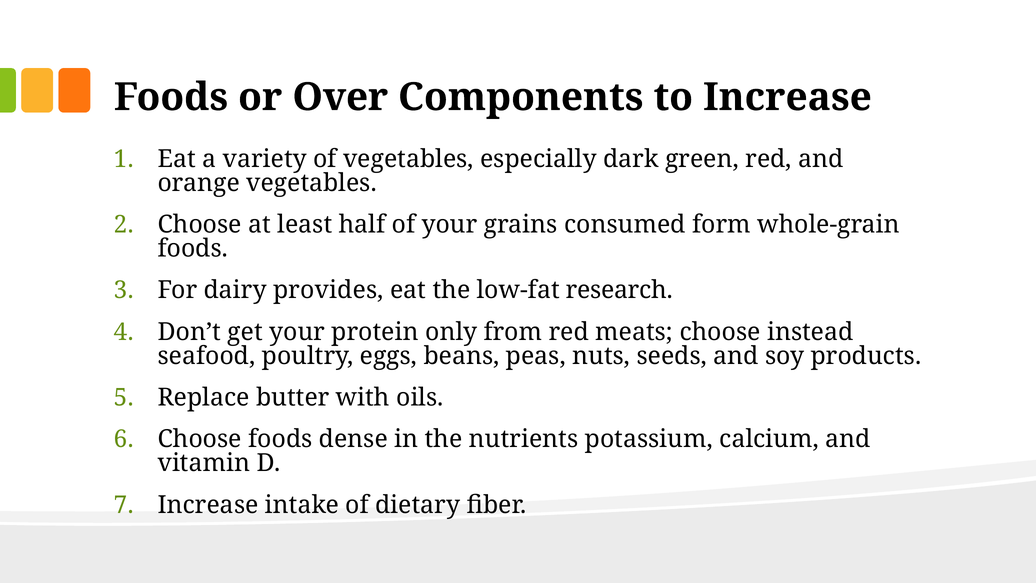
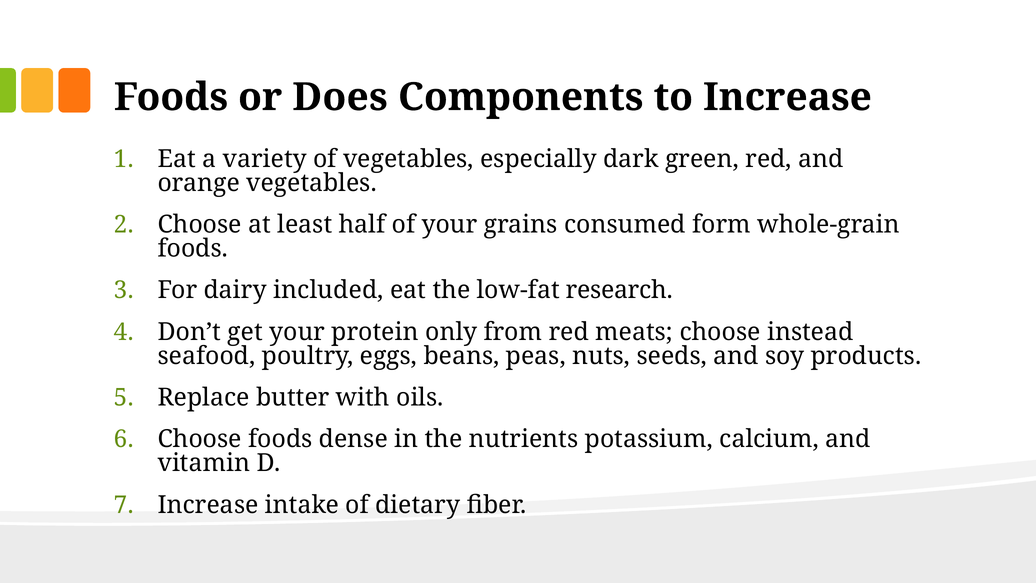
Over: Over -> Does (340, 97)
provides: provides -> included (328, 290)
